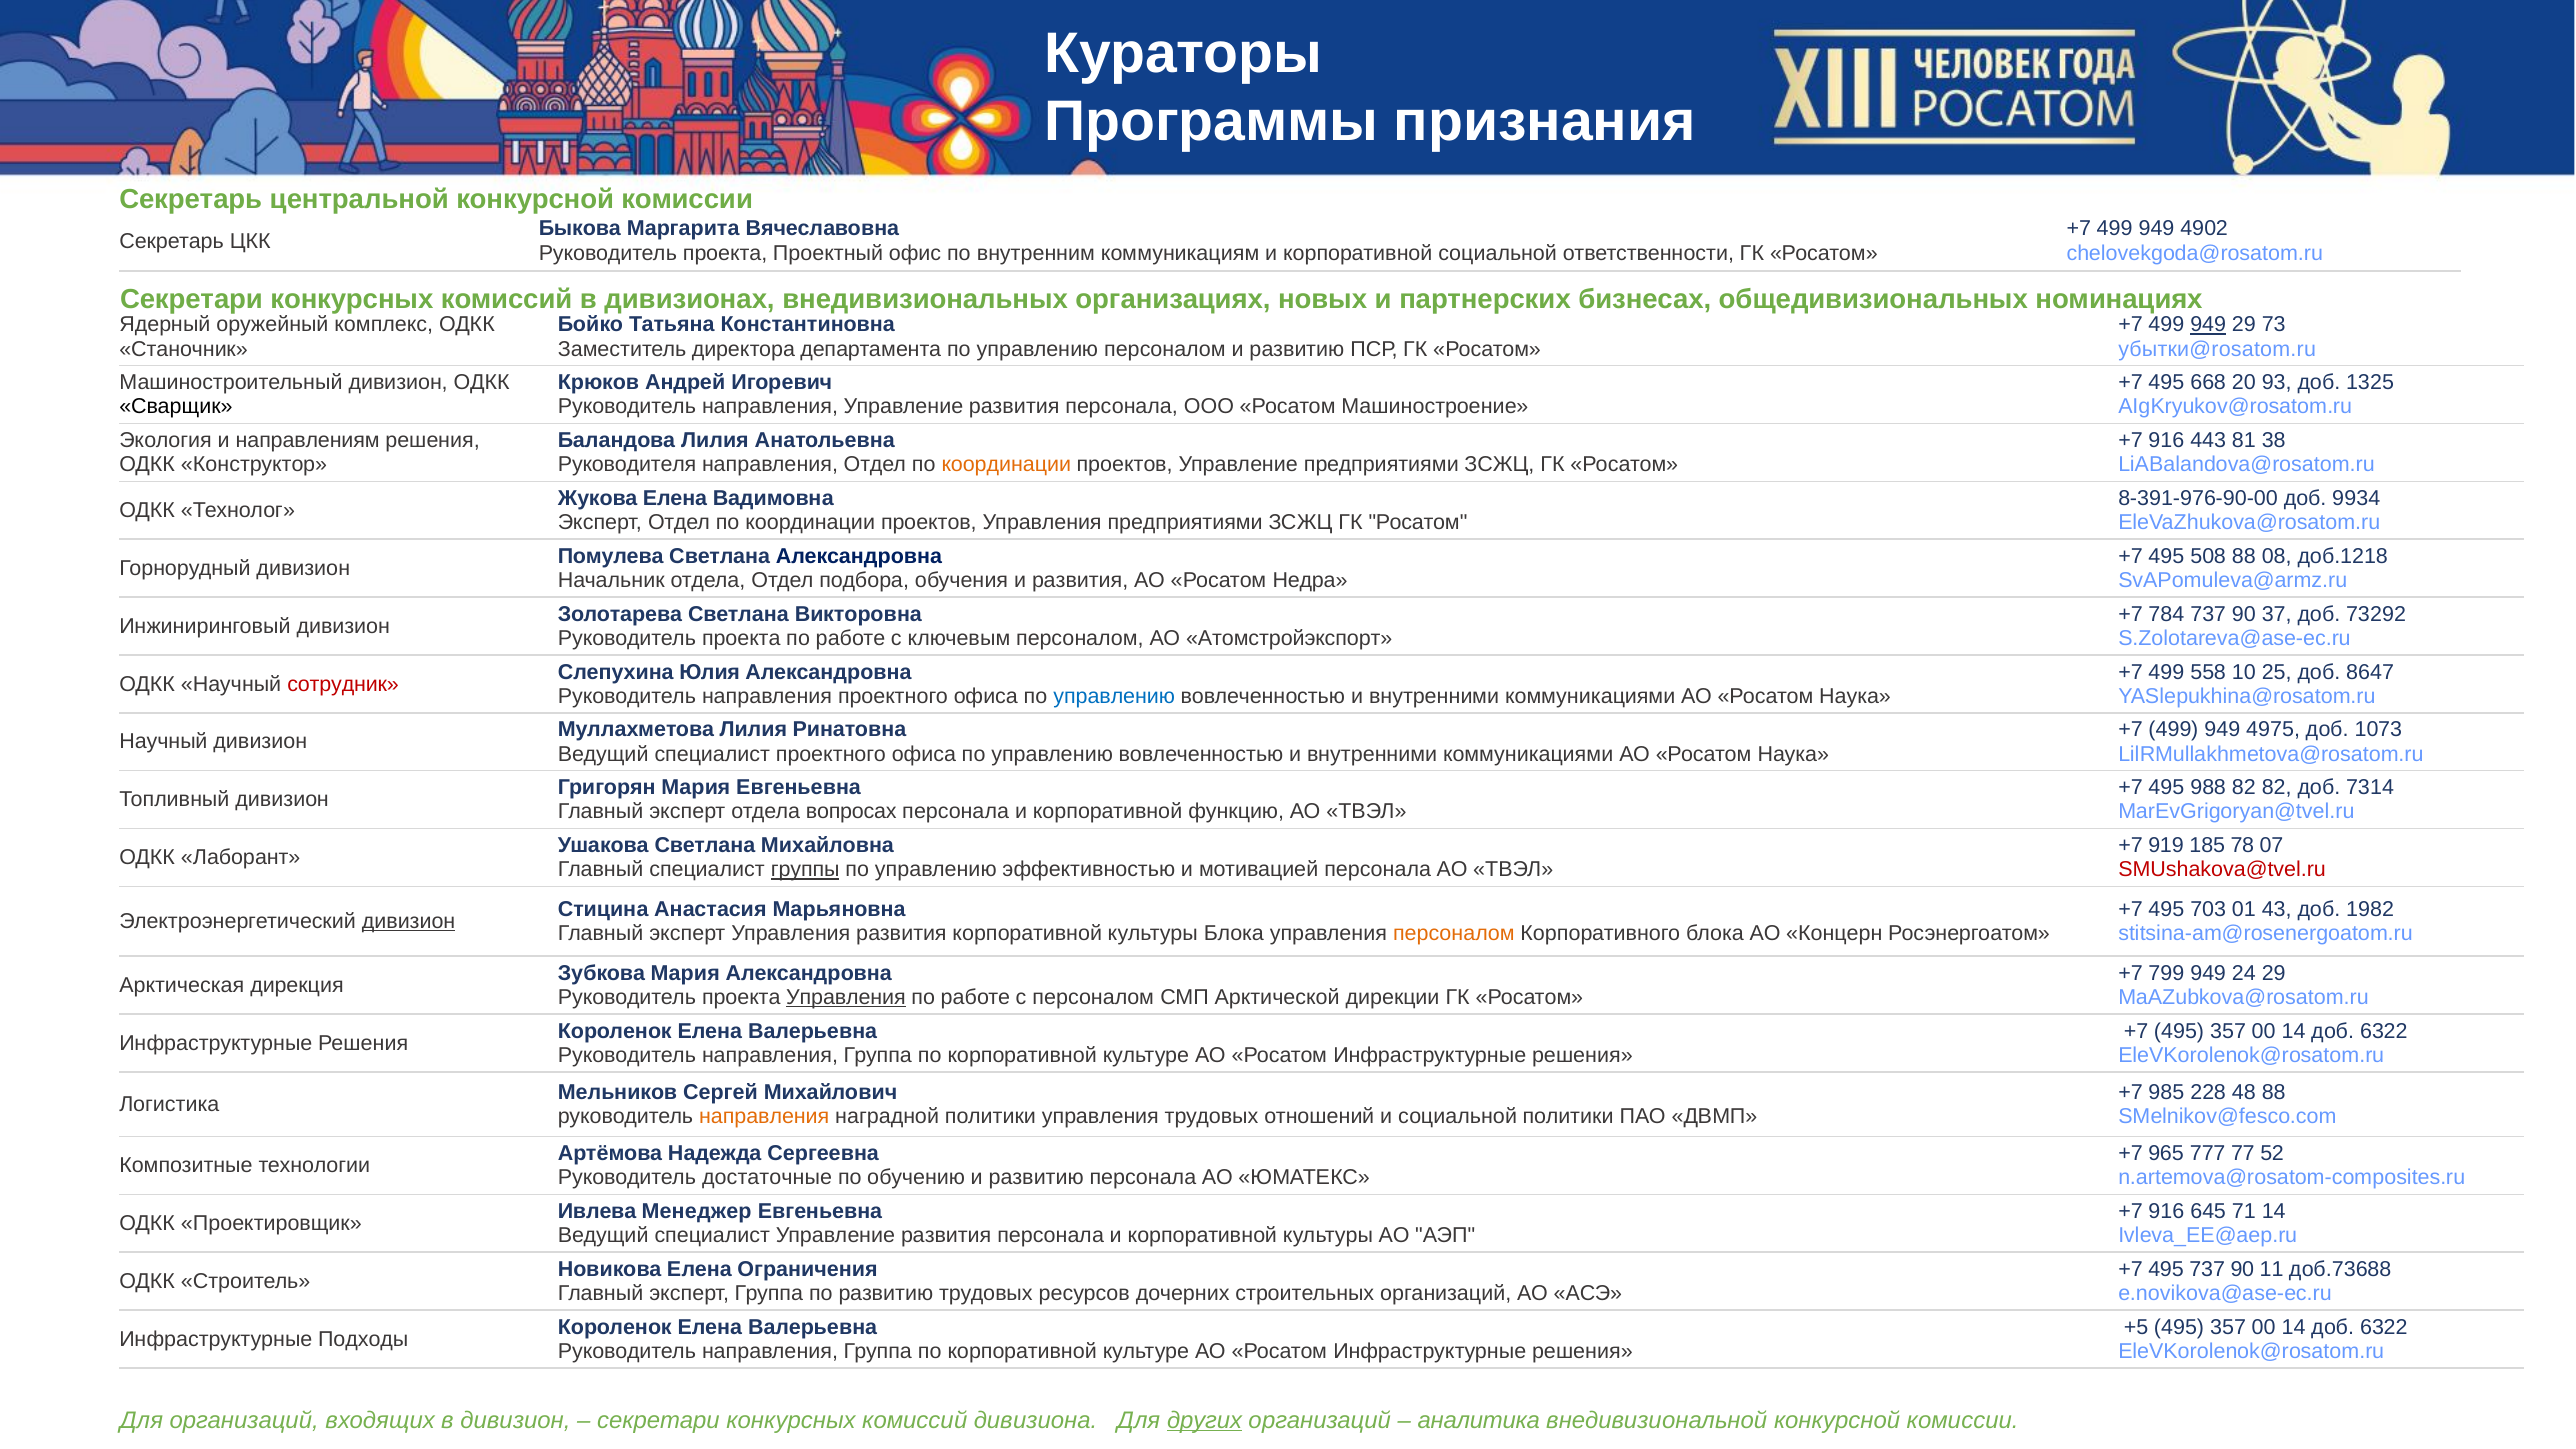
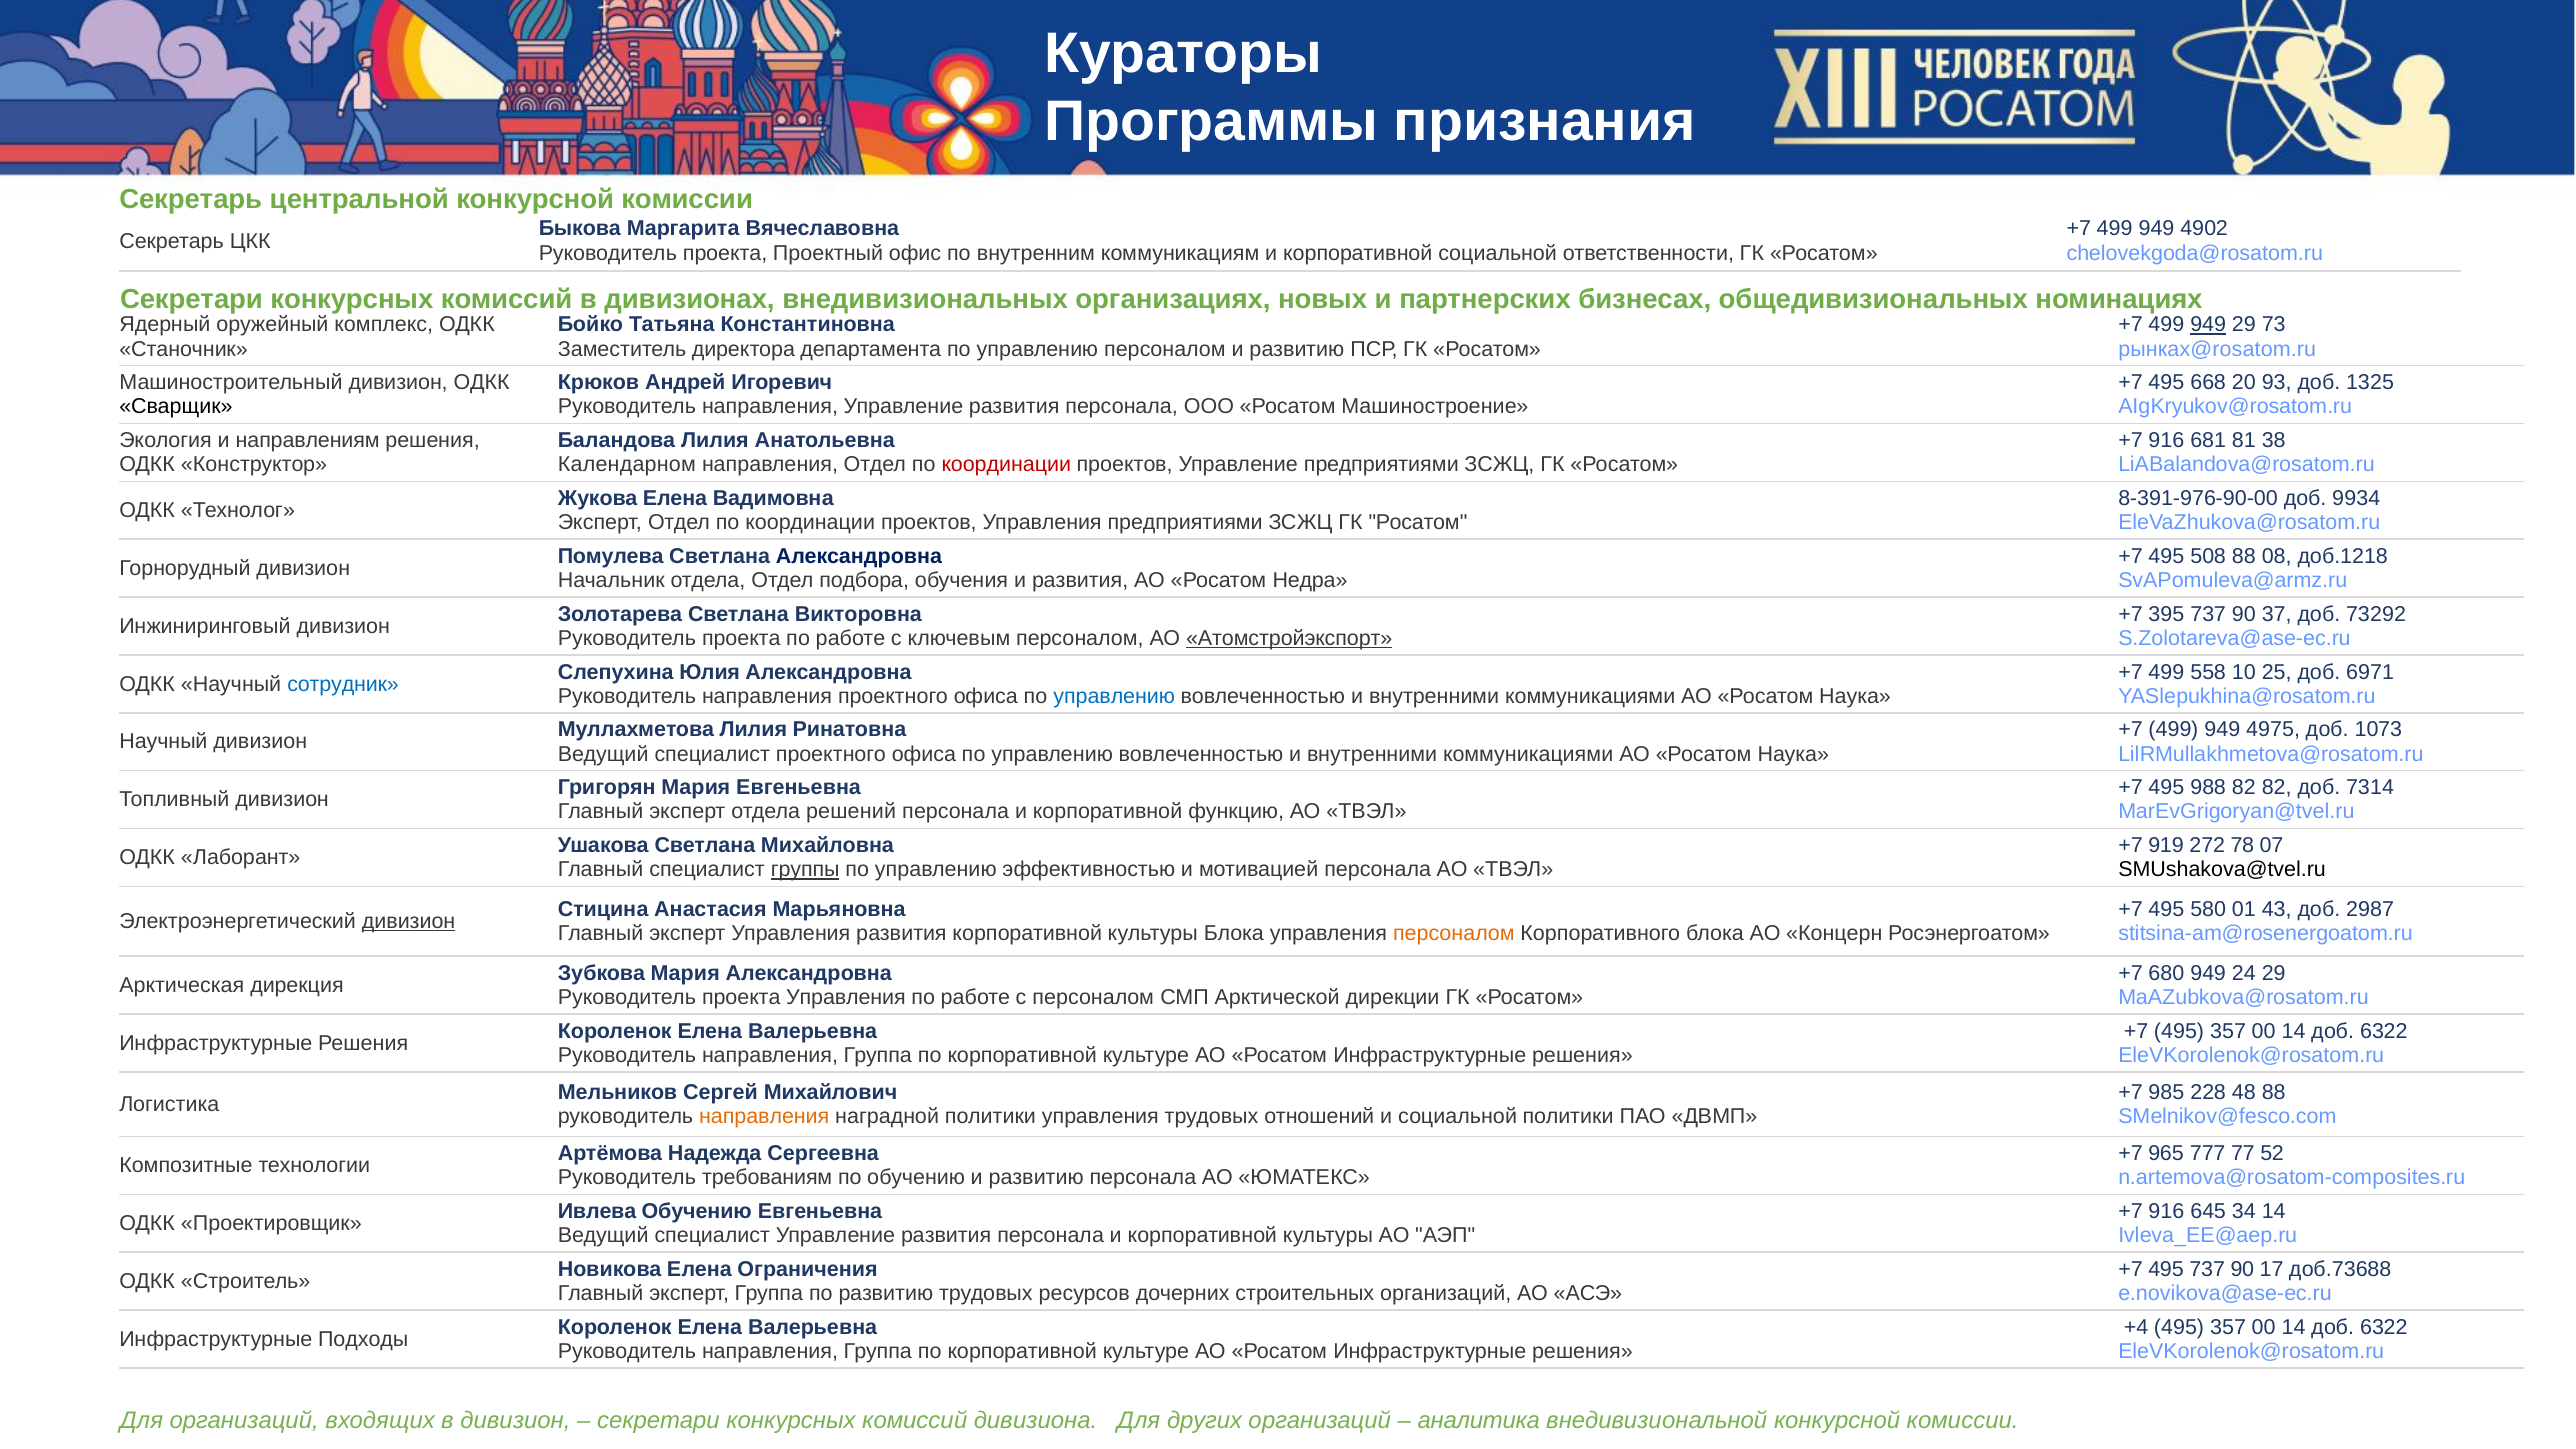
убытки@rosatom.ru: убытки@rosatom.ru -> рынках@rosatom.ru (2217, 349)
443: 443 -> 681 (2208, 441)
Руководителя: Руководителя -> Календарном (627, 465)
координации colour: orange -> red (1006, 465)
784: 784 -> 395 (2166, 614)
Атомстройэкспорт underline: none -> present (1289, 638)
8647: 8647 -> 6971 (2370, 672)
сотрудник colour: red -> blue (343, 684)
вопросах: вопросах -> решений (851, 812)
185: 185 -> 272 (2207, 846)
SMUshakova@tvel.ru colour: red -> black (2222, 870)
703: 703 -> 580 (2208, 909)
1982: 1982 -> 2987 (2370, 909)
799: 799 -> 680 (2166, 973)
Управления underline: present -> none (846, 997)
достаточные: достаточные -> требованиям (767, 1178)
Ивлева Менеджер: Менеджер -> Обучению (697, 1212)
71: 71 -> 34 (2244, 1212)
11: 11 -> 17 (2272, 1269)
+5: +5 -> +4 (2136, 1327)
других underline: present -> none (1205, 1420)
